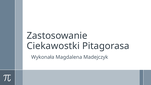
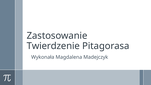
Ciekawostki: Ciekawostki -> Twierdzenie (53, 46)
